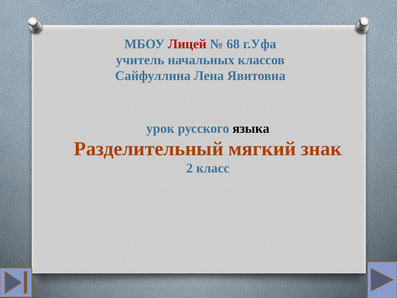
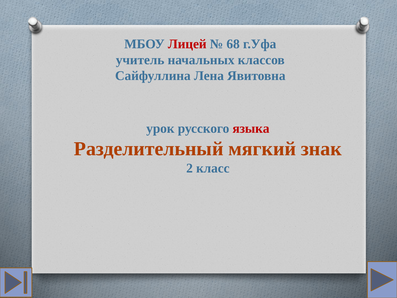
языка colour: black -> red (251, 128)
